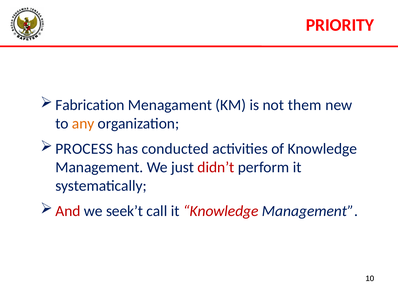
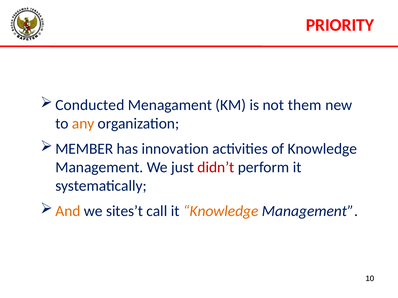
Fabrication: Fabrication -> Conducted (90, 105)
PROCESS: PROCESS -> MEMBER (84, 149)
conducted: conducted -> innovation (175, 149)
And colour: red -> orange (68, 211)
seek’t: seek’t -> sites’t (125, 211)
Knowledge colour: red -> orange (221, 211)
